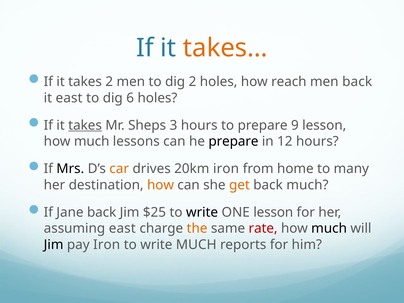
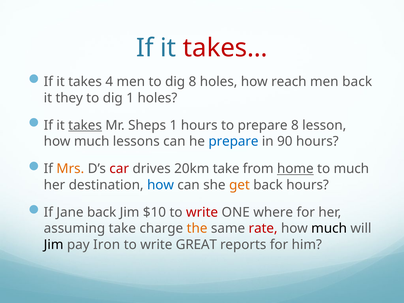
takes… colour: orange -> red (225, 48)
takes 2: 2 -> 4 (109, 82)
dig 2: 2 -> 8 (192, 82)
it east: east -> they (69, 98)
dig 6: 6 -> 1 (130, 98)
Sheps 3: 3 -> 1 (173, 125)
prepare 9: 9 -> 8 (295, 125)
prepare colour: black -> blue (233, 141)
12: 12 -> 90 (285, 141)
Mrs colour: black -> orange (70, 169)
car colour: orange -> red (119, 169)
20km iron: iron -> take (226, 169)
home underline: none -> present (295, 169)
to many: many -> much (351, 169)
how colour: orange -> blue (161, 185)
back much: much -> hours (308, 185)
$25: $25 -> $10 (154, 212)
write colour: black -> red (202, 212)
ONE lesson: lesson -> where (273, 212)
assuming east: east -> take (122, 229)
write MUCH: MUCH -> GREAT (196, 245)
